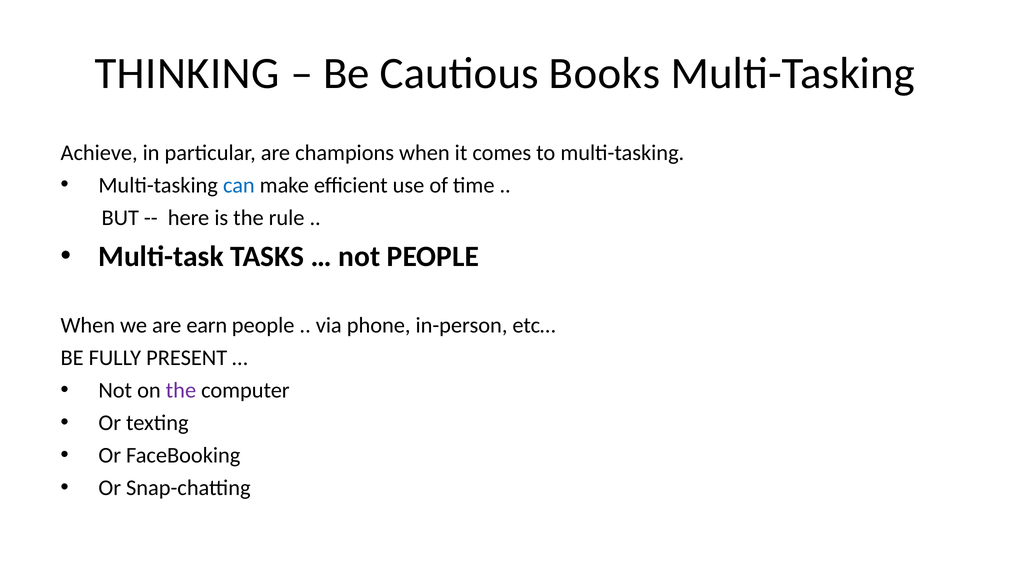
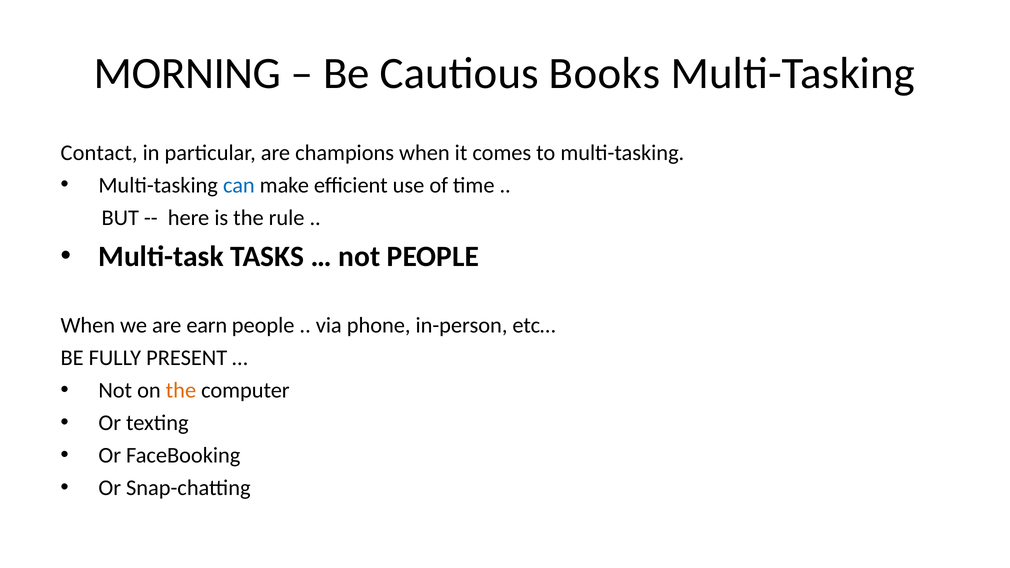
THINKING: THINKING -> MORNING (188, 73)
Achieve: Achieve -> Contact (99, 153)
the colour: purple -> orange (181, 390)
